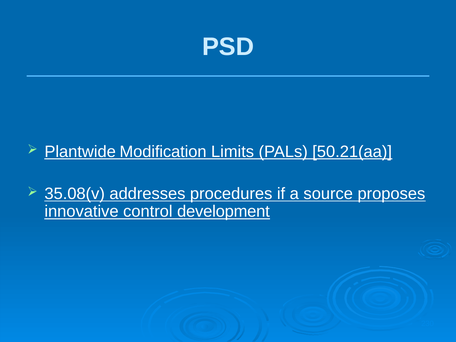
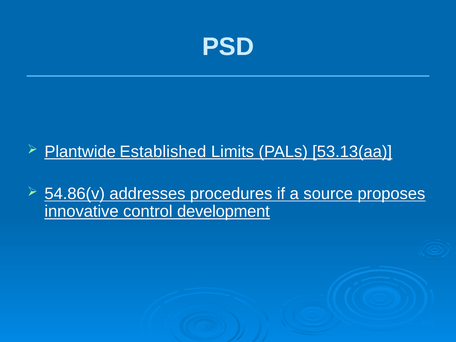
Modification: Modification -> Established (163, 152)
50.21(aa: 50.21(aa -> 53.13(aa (352, 152)
35.08(v: 35.08(v -> 54.86(v (75, 194)
